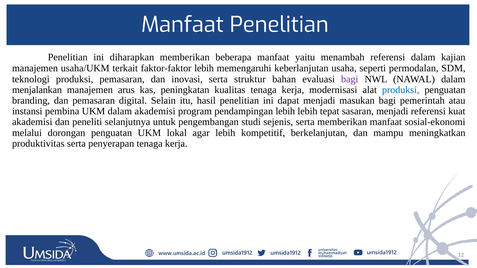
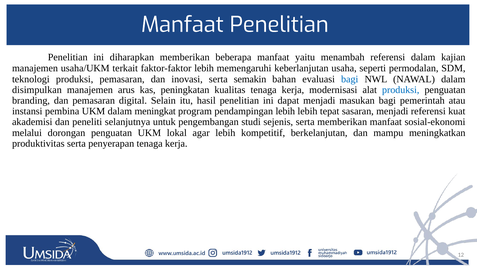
struktur: struktur -> semakin (250, 79)
bagi colour: purple -> blue (350, 79)
menjalankan: menjalankan -> disimpulkan (37, 90)
dalam akademisi: akademisi -> meningkat (155, 111)
